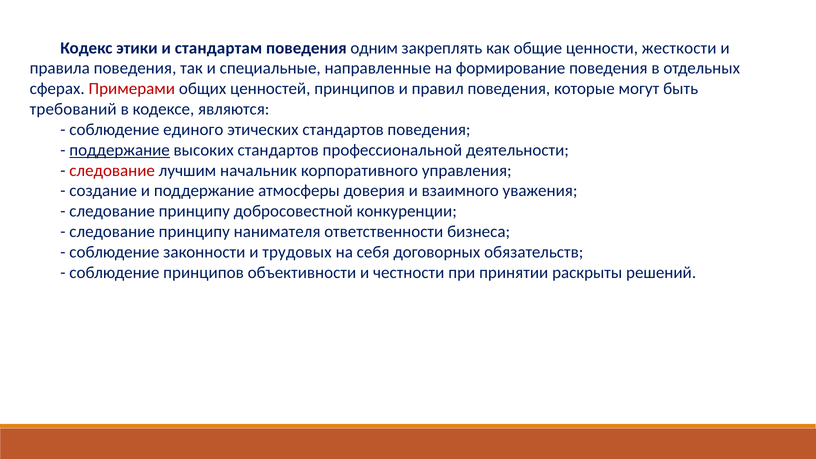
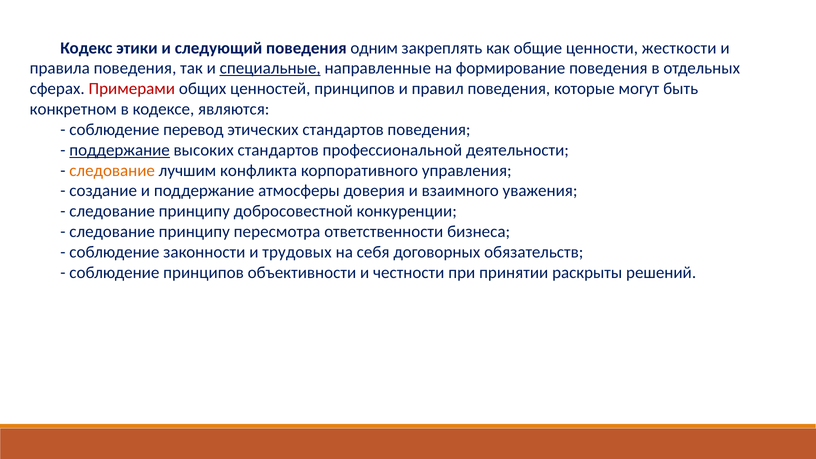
стандартам: стандартам -> следующий (219, 48)
специальные underline: none -> present (270, 68)
требований: требований -> конкретном (73, 109)
единого: единого -> перевод (193, 130)
следование colour: red -> orange (112, 170)
начальник: начальник -> конфликта (259, 170)
нанимателя: нанимателя -> пересмотра (277, 232)
